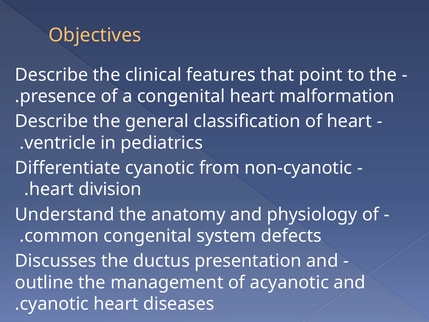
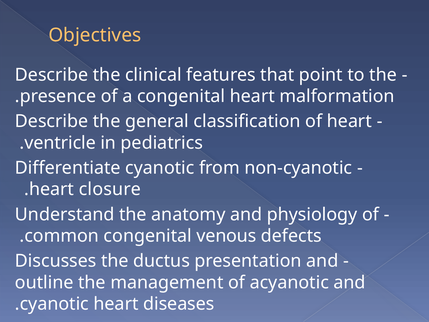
division: division -> closure (110, 189)
system: system -> venous (226, 236)
